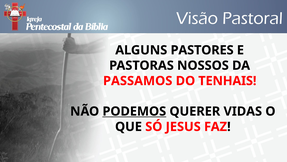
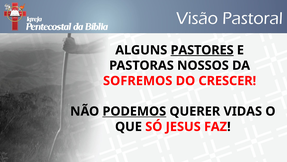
PASTORES underline: none -> present (202, 50)
PASSAMOS: PASSAMOS -> SOFREMOS (138, 81)
TENHAIS: TENHAIS -> CRESCER (227, 81)
